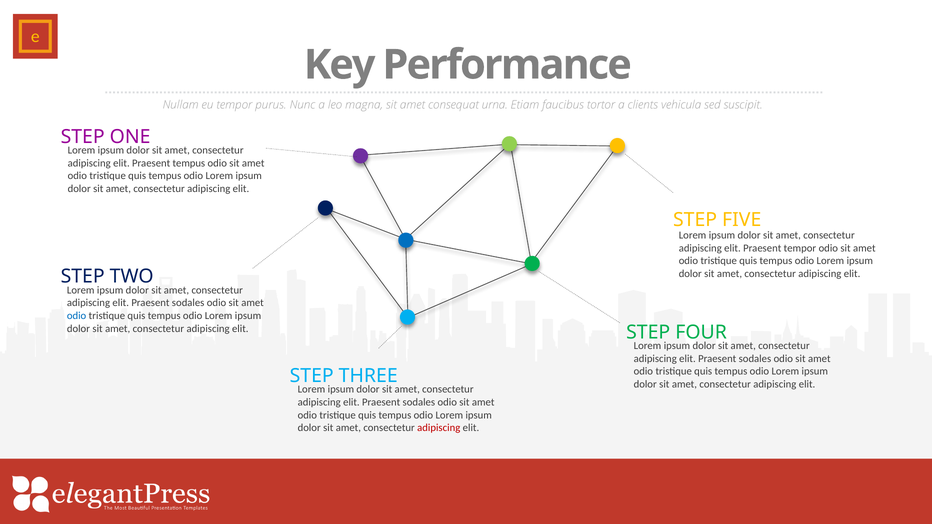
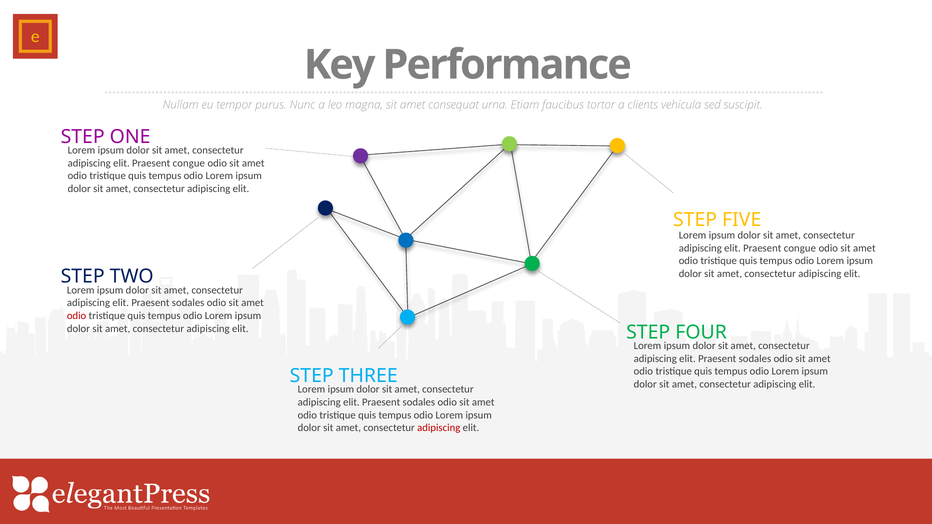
tempus: tempus -> congue (189, 163)
tempor: tempor -> congue (800, 248)
odio colour: blue -> red (77, 316)
